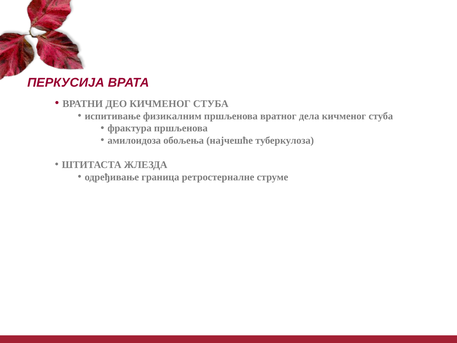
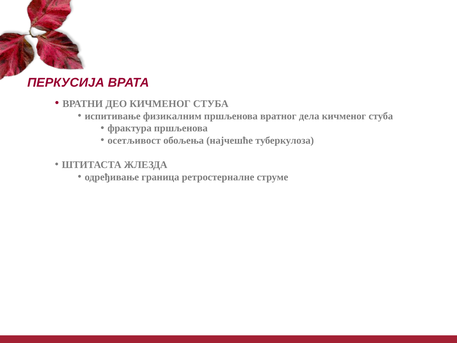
амилоидоза: амилоидоза -> осетљивост (134, 140)
